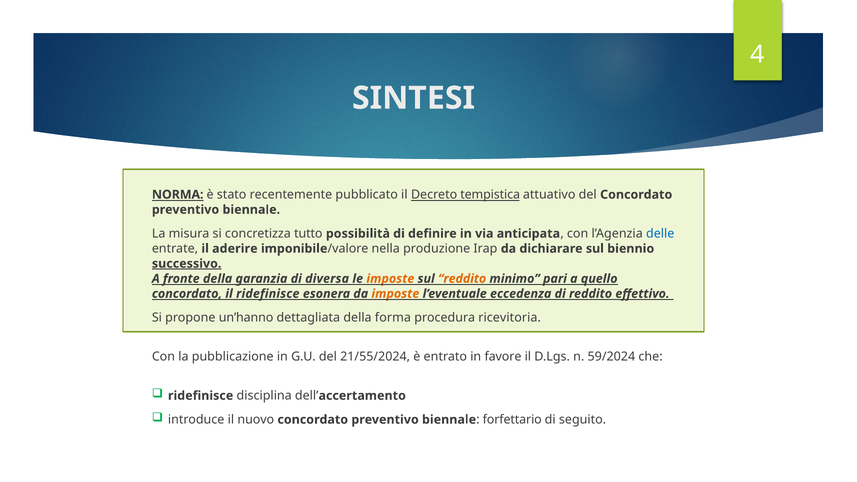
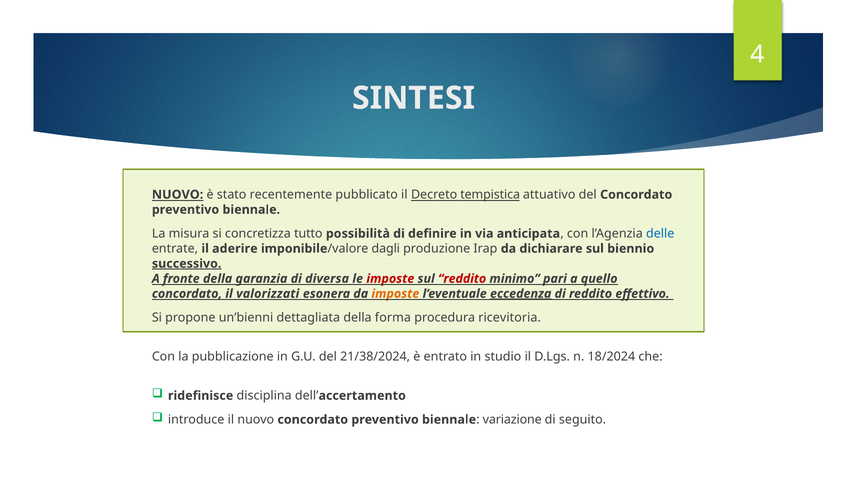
NORMA: NORMA -> NUOVO (178, 195)
nella: nella -> dagli (386, 249)
imposte colour: orange -> red (390, 279)
reddito colour: orange -> red (462, 279)
il ridefinisce: ridefinisce -> valorizzati (268, 294)
eccedenza underline: none -> present (521, 294)
un’hanno: un’hanno -> un’bienni (246, 318)
21/55/2024: 21/55/2024 -> 21/38/2024 (375, 357)
favore: favore -> studio (503, 357)
59/2024: 59/2024 -> 18/2024 (611, 357)
forfettario: forfettario -> variazione (512, 420)
